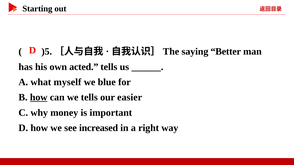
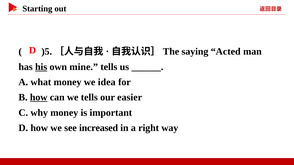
Better: Better -> Acted (226, 52)
his underline: none -> present (41, 67)
acted: acted -> mine (84, 67)
what myself: myself -> money (68, 82)
blue: blue -> idea (107, 82)
